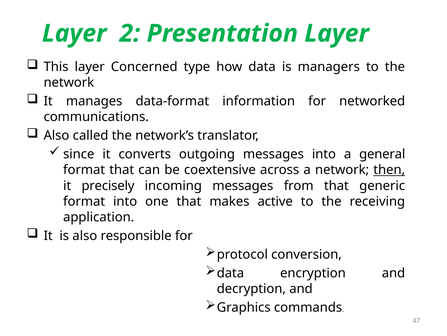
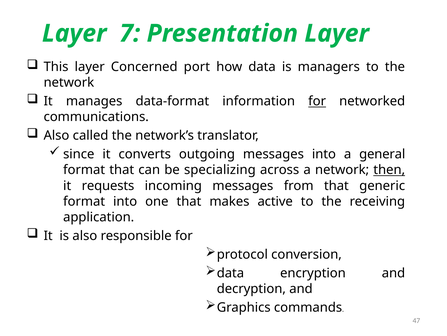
2: 2 -> 7 (130, 33)
type: type -> port (197, 67)
for underline: none -> present (317, 101)
coextensive: coextensive -> specializing (220, 170)
precisely: precisely -> requests (108, 185)
